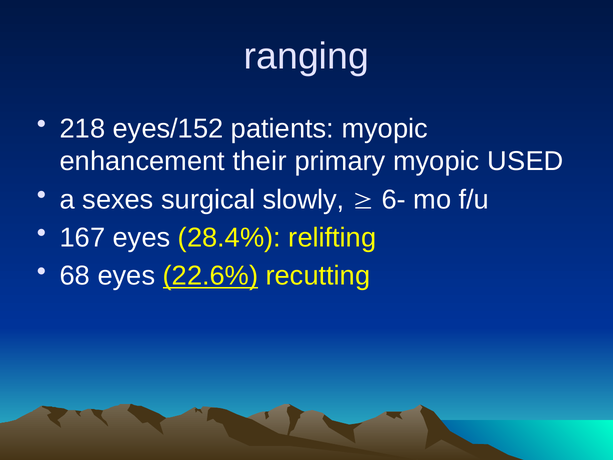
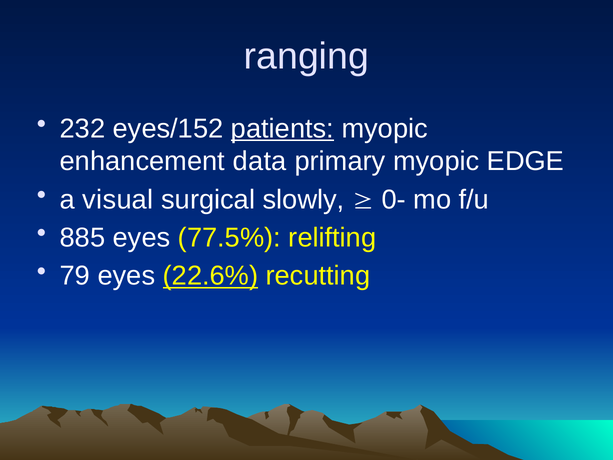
218: 218 -> 232 (82, 129)
patients underline: none -> present (282, 129)
their: their -> data (260, 161)
USED: USED -> EDGE (526, 161)
sexes: sexes -> visual (118, 199)
6-: 6- -> 0- (394, 199)
167: 167 -> 885 (82, 238)
28.4%: 28.4% -> 77.5% (229, 238)
68: 68 -> 79 (75, 276)
